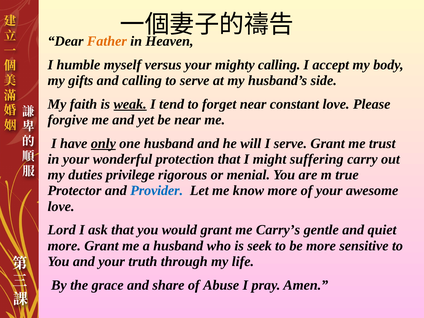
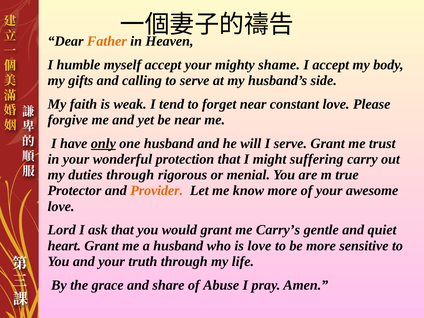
myself versus: versus -> accept (163, 65)
mighty calling: calling -> shame (279, 65)
weak underline: present -> none (130, 104)
duties privilege: privilege -> through (130, 175)
Provider colour: blue -> orange (157, 191)
more: more -> heart (64, 246)
is seek: seek -> love (259, 246)
